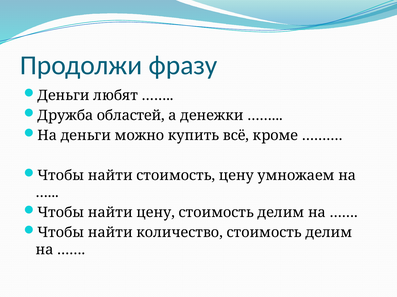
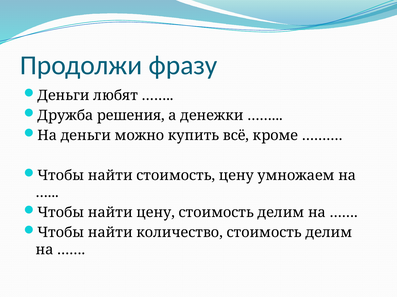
областей: областей -> решения (131, 116)
